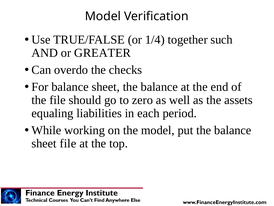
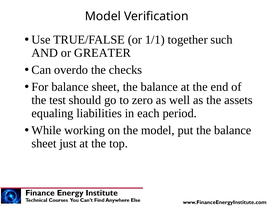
1/4: 1/4 -> 1/1 (155, 40)
the file: file -> test (58, 100)
sheet file: file -> just (68, 143)
